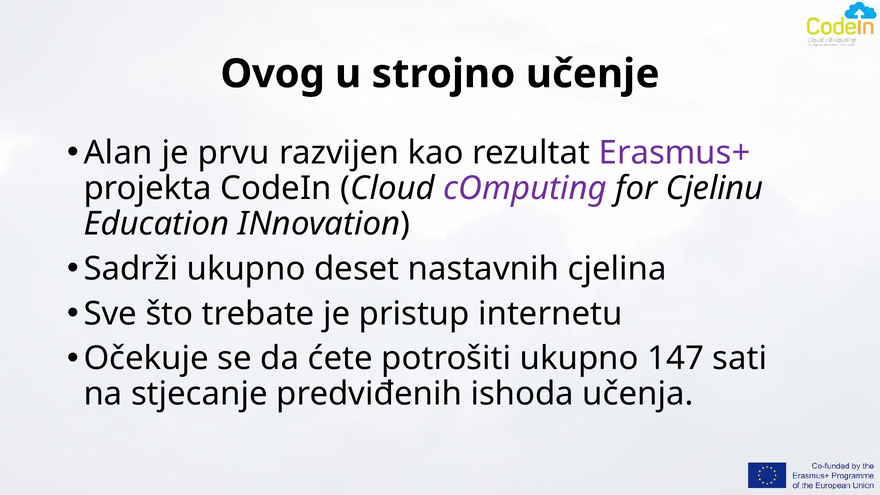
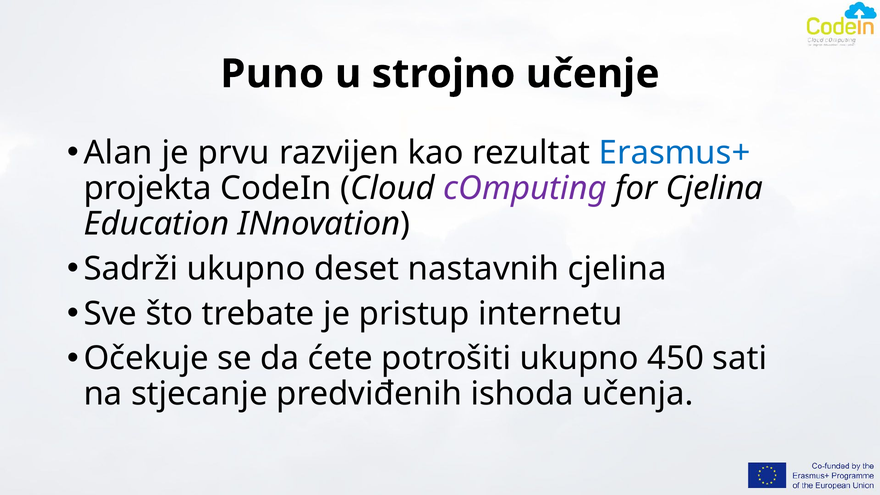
Ovog: Ovog -> Puno (272, 74)
Erasmus+ colour: purple -> blue (675, 153)
for Cjelinu: Cjelinu -> Cjelina (714, 188)
147: 147 -> 450 (676, 358)
